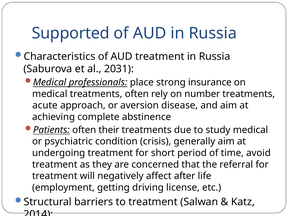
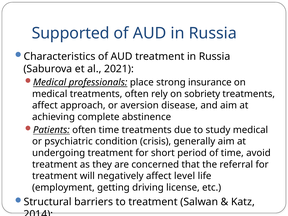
2031: 2031 -> 2021 (119, 69)
number: number -> sobriety (202, 94)
acute: acute -> affect (45, 105)
often their: their -> time (109, 130)
after: after -> level (185, 176)
